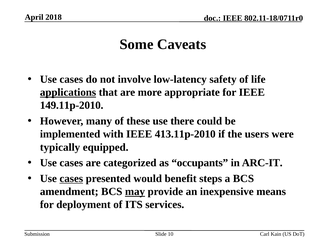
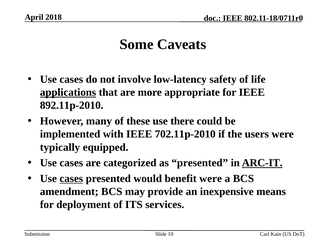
149.11p-2010: 149.11p-2010 -> 892.11p-2010 (72, 106)
413.11p-2010: 413.11p-2010 -> 702.11p-2010 (185, 134)
as occupants: occupants -> presented (200, 163)
ARC-IT underline: none -> present (262, 163)
benefit steps: steps -> were (211, 179)
may underline: present -> none (135, 192)
